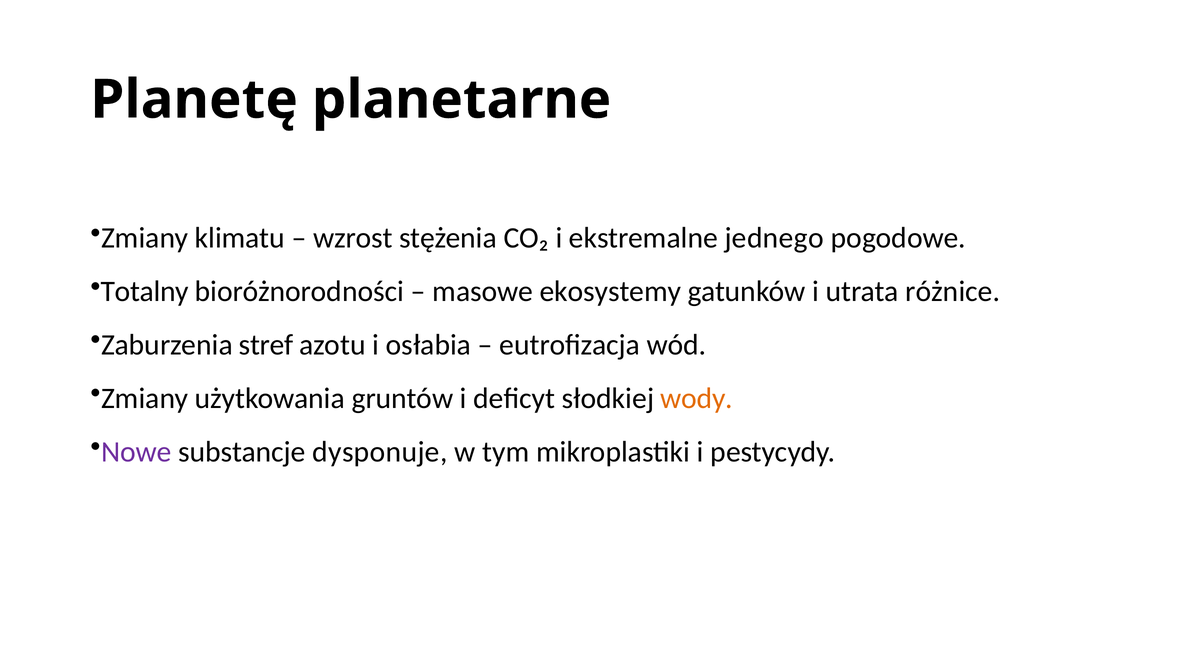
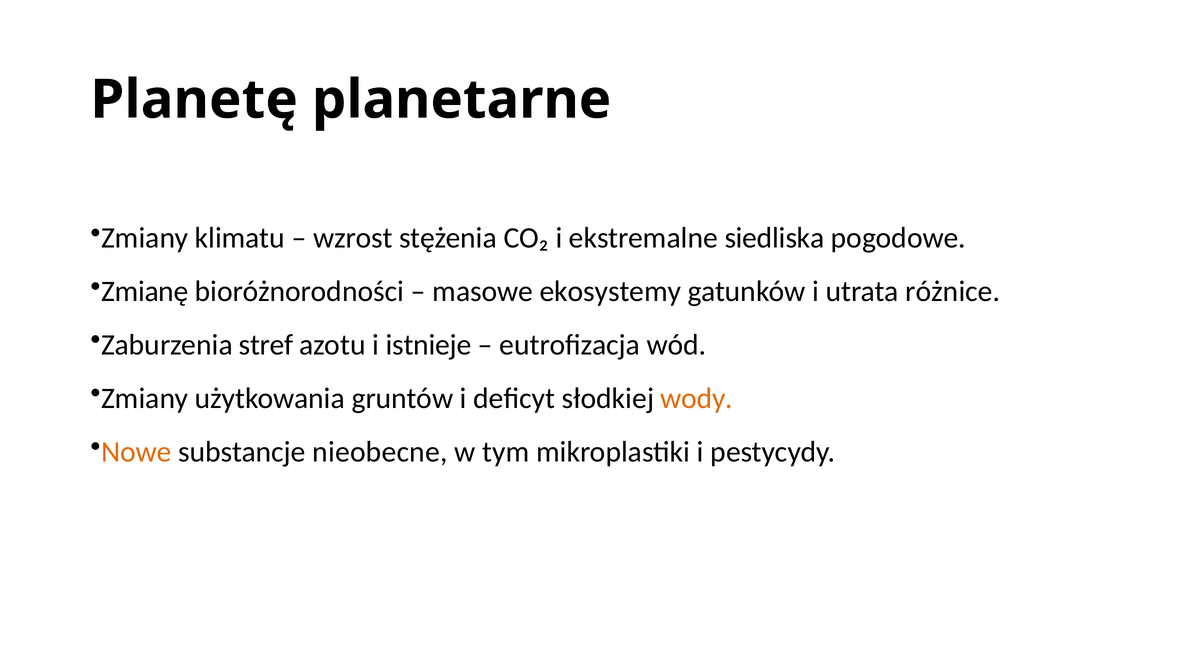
jednego: jednego -> siedliska (774, 238)
Totalny: Totalny -> Zmianę (145, 291)
osłabia: osłabia -> istnieje (429, 345)
Nowe colour: purple -> orange (136, 452)
dysponuje: dysponuje -> nieobecne (380, 452)
